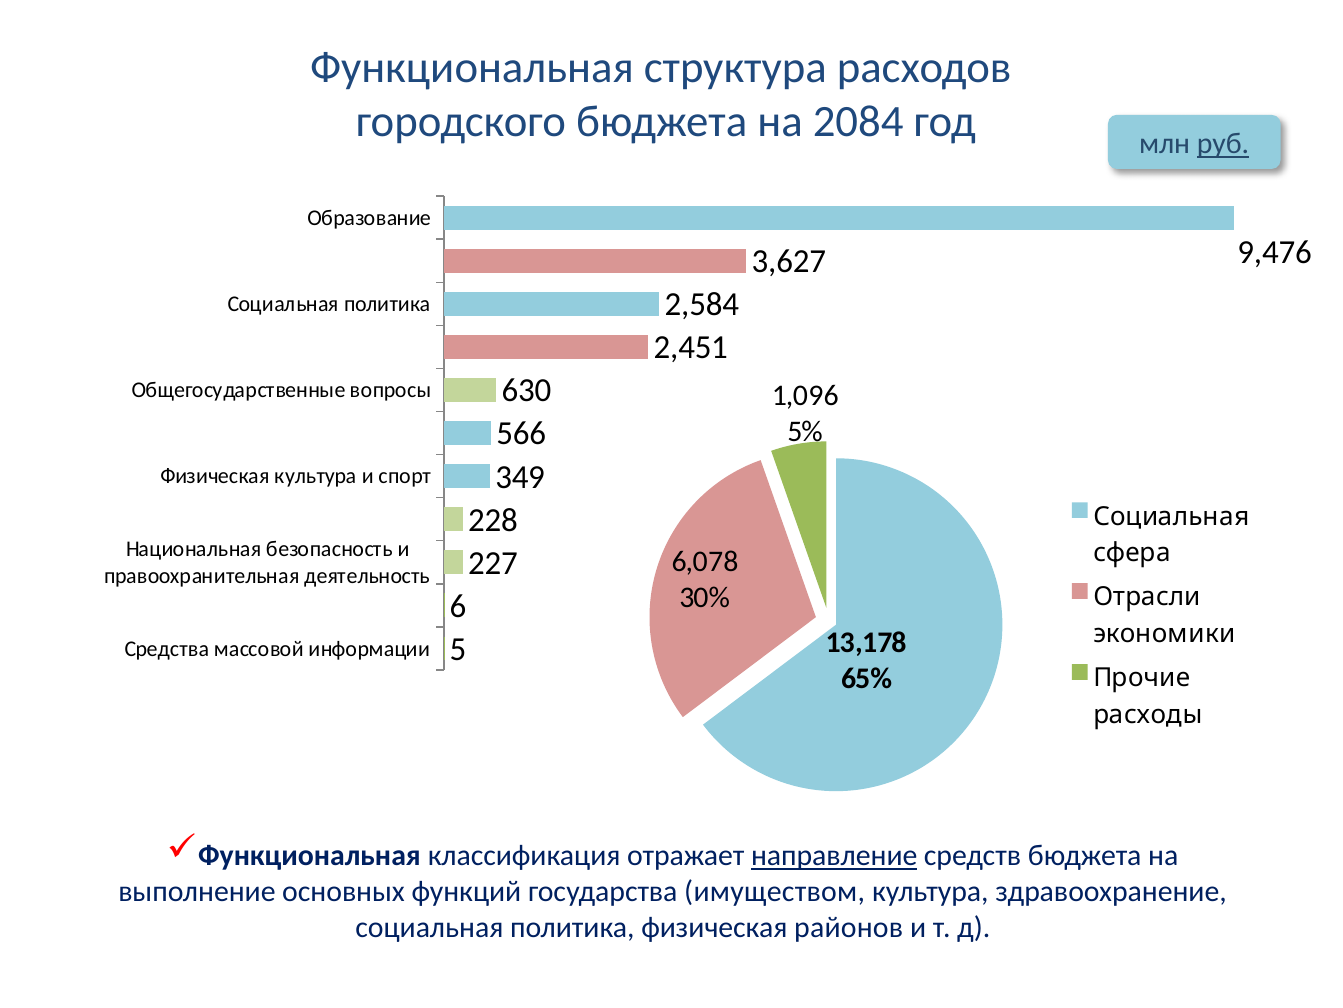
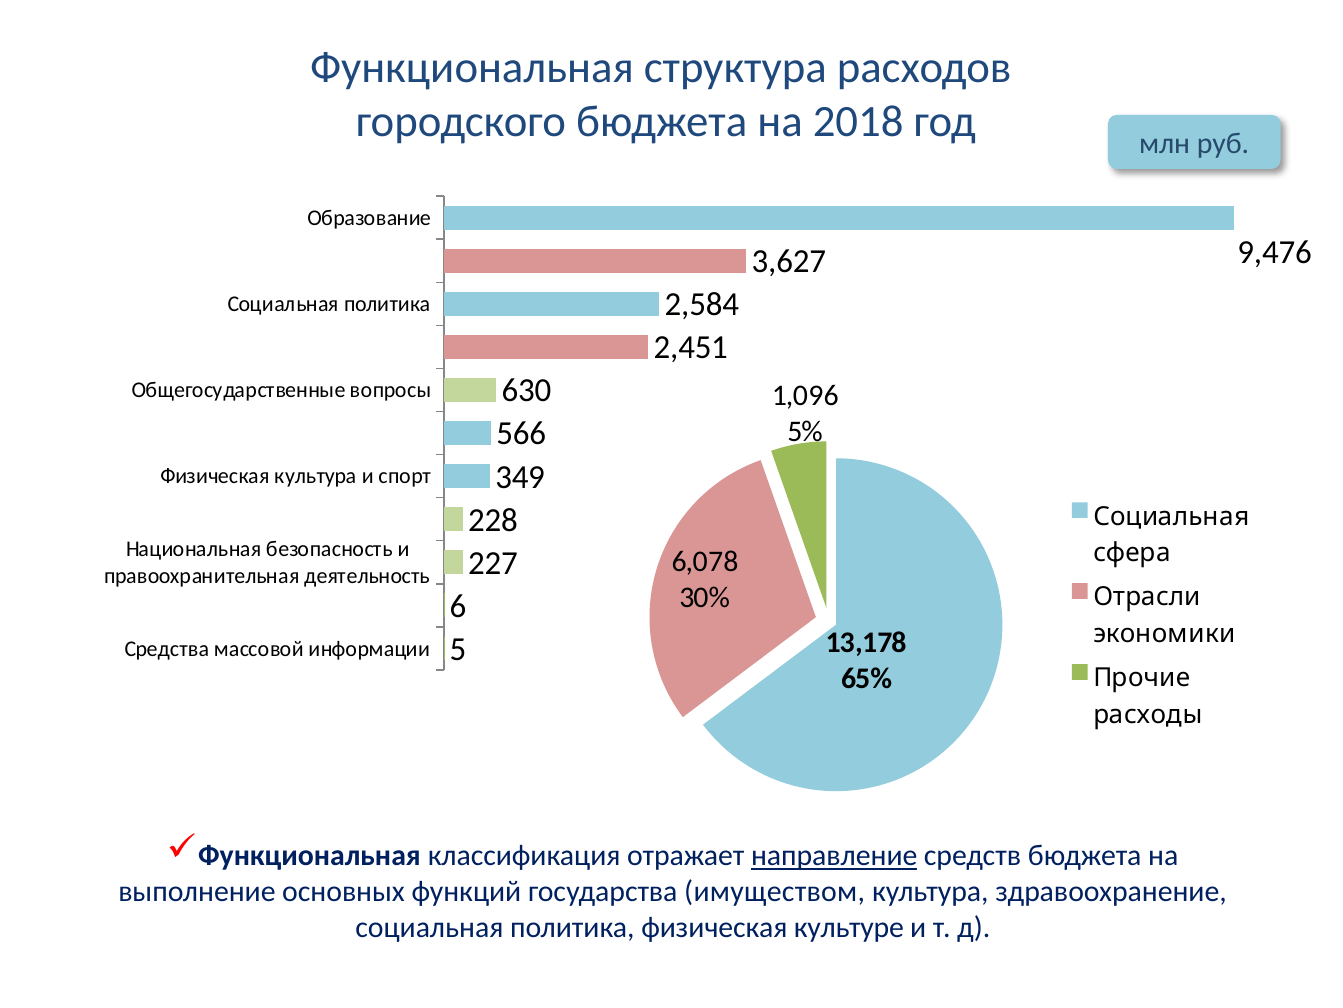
2084: 2084 -> 2018 (858, 122)
руб underline: present -> none (1223, 144)
районов: районов -> культуре (849, 927)
